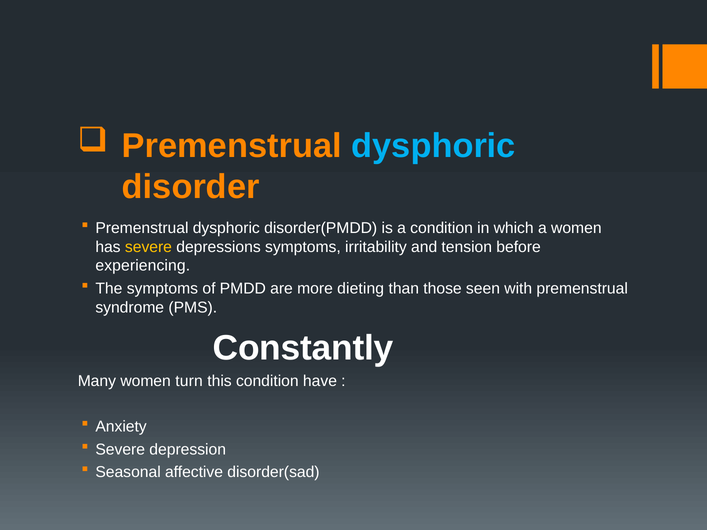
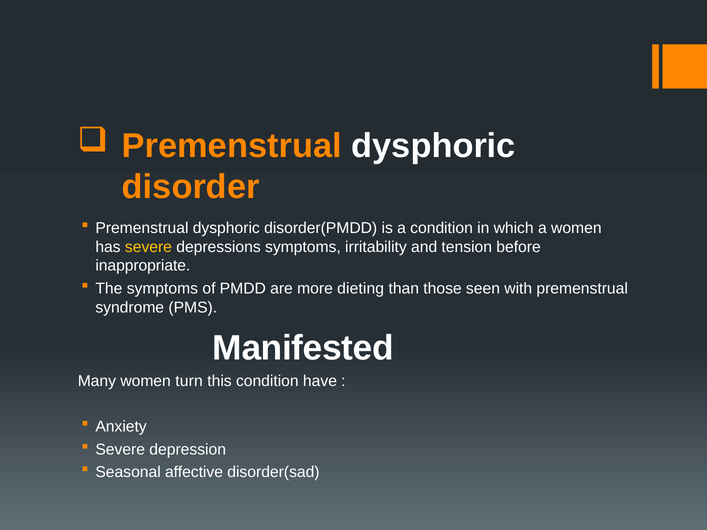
dysphoric colour: light blue -> white (433, 146)
experiencing: experiencing -> inappropriate (143, 266)
Constantly: Constantly -> Manifested (303, 348)
